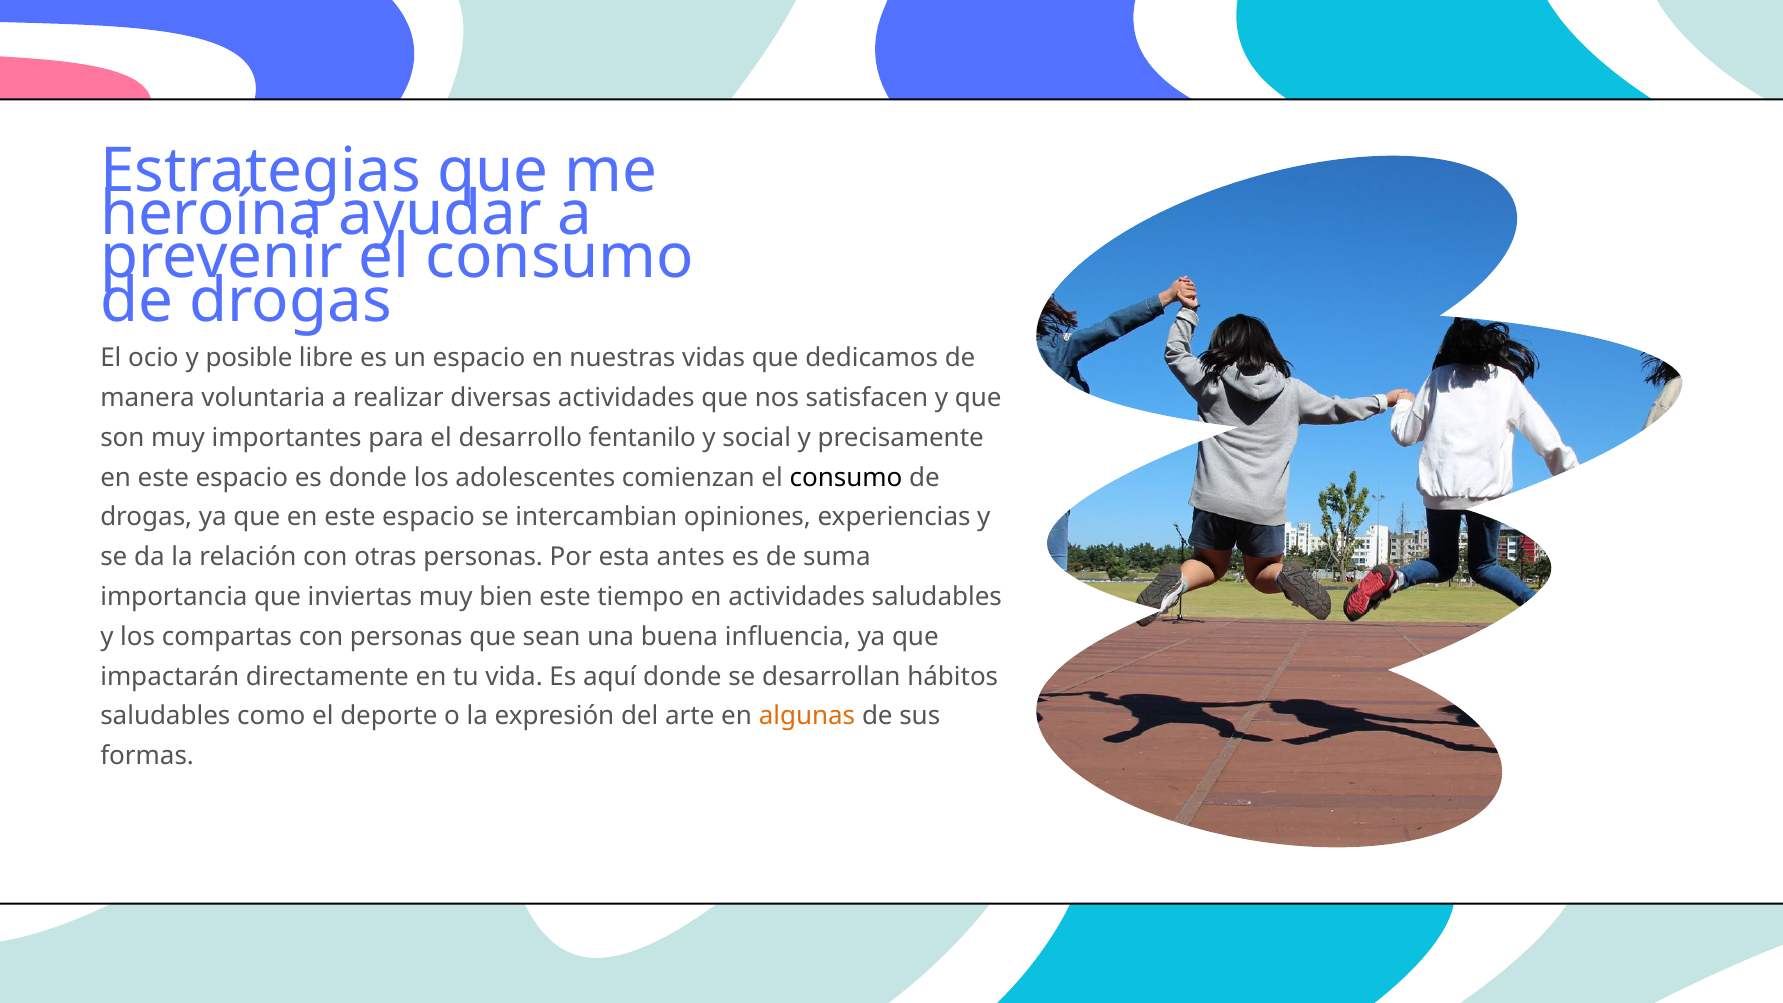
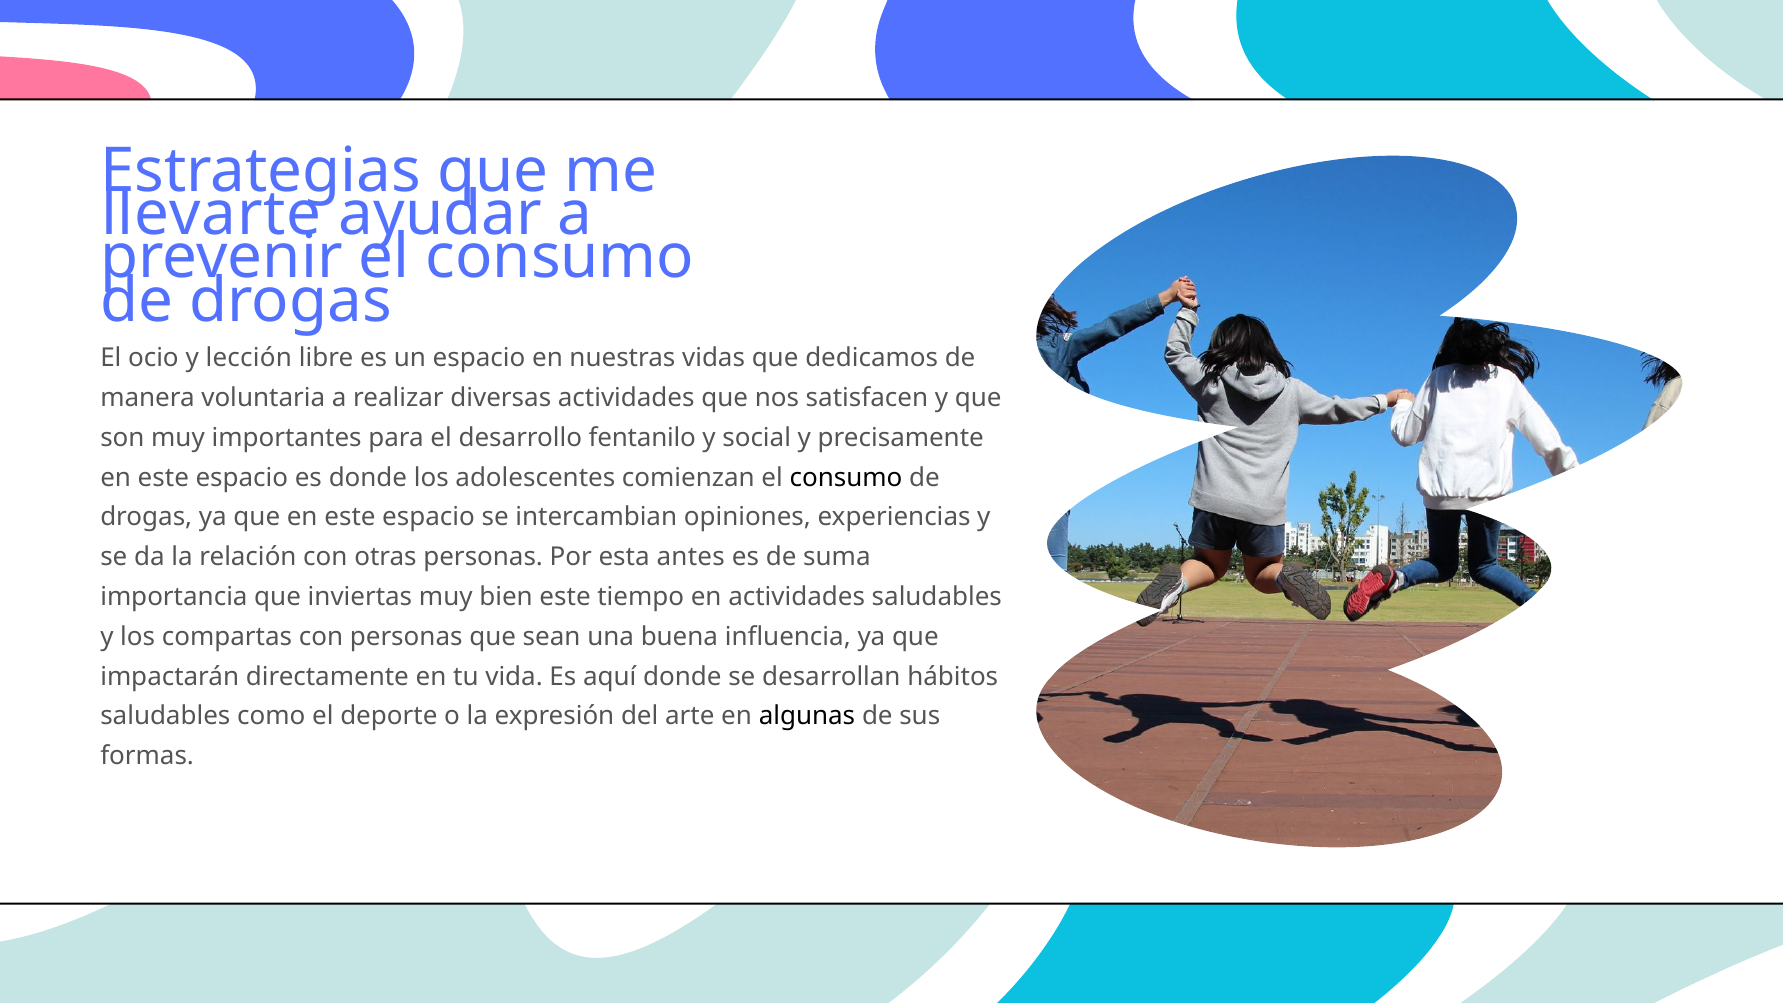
heroína: heroína -> llevarte (211, 214)
posible: posible -> lección (249, 358)
algunas colour: orange -> black (807, 716)
